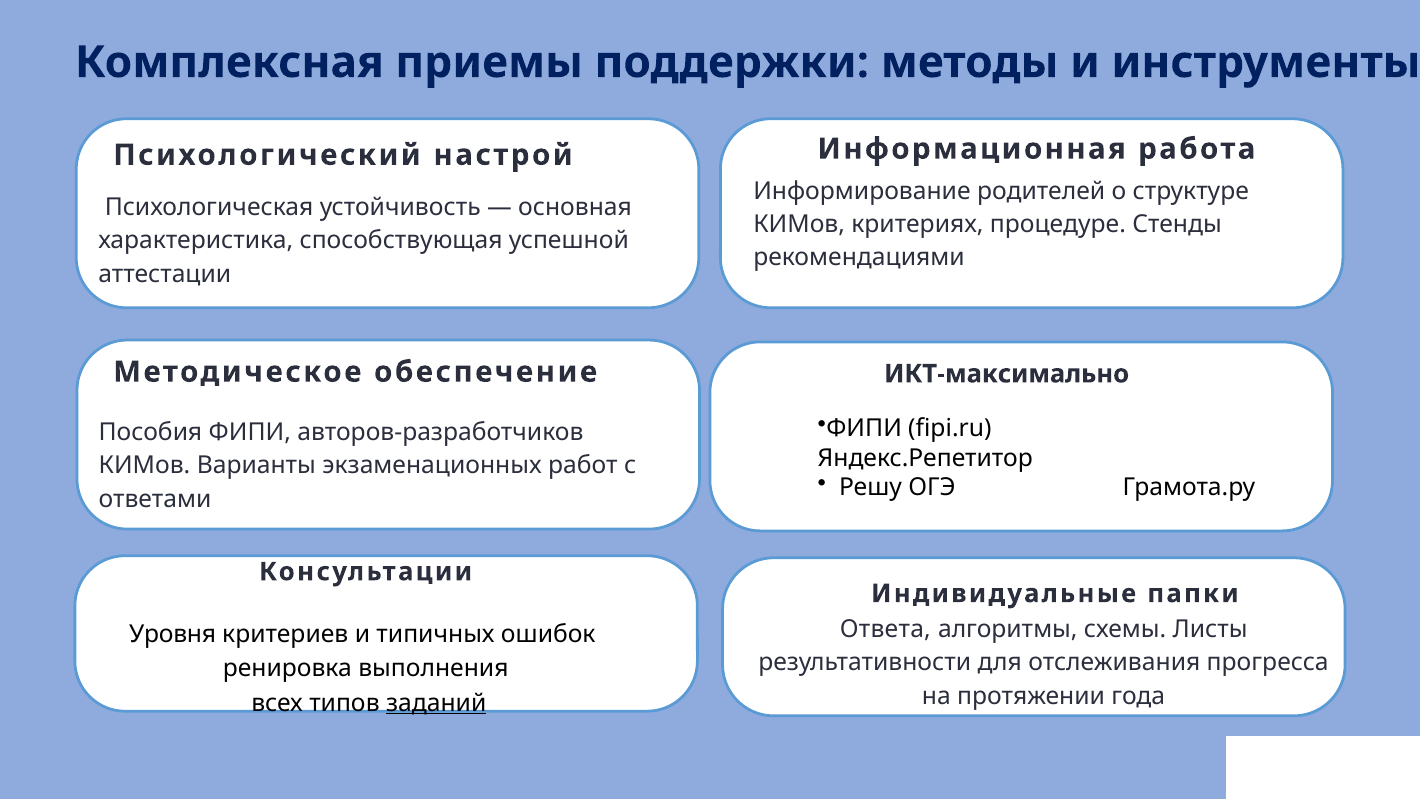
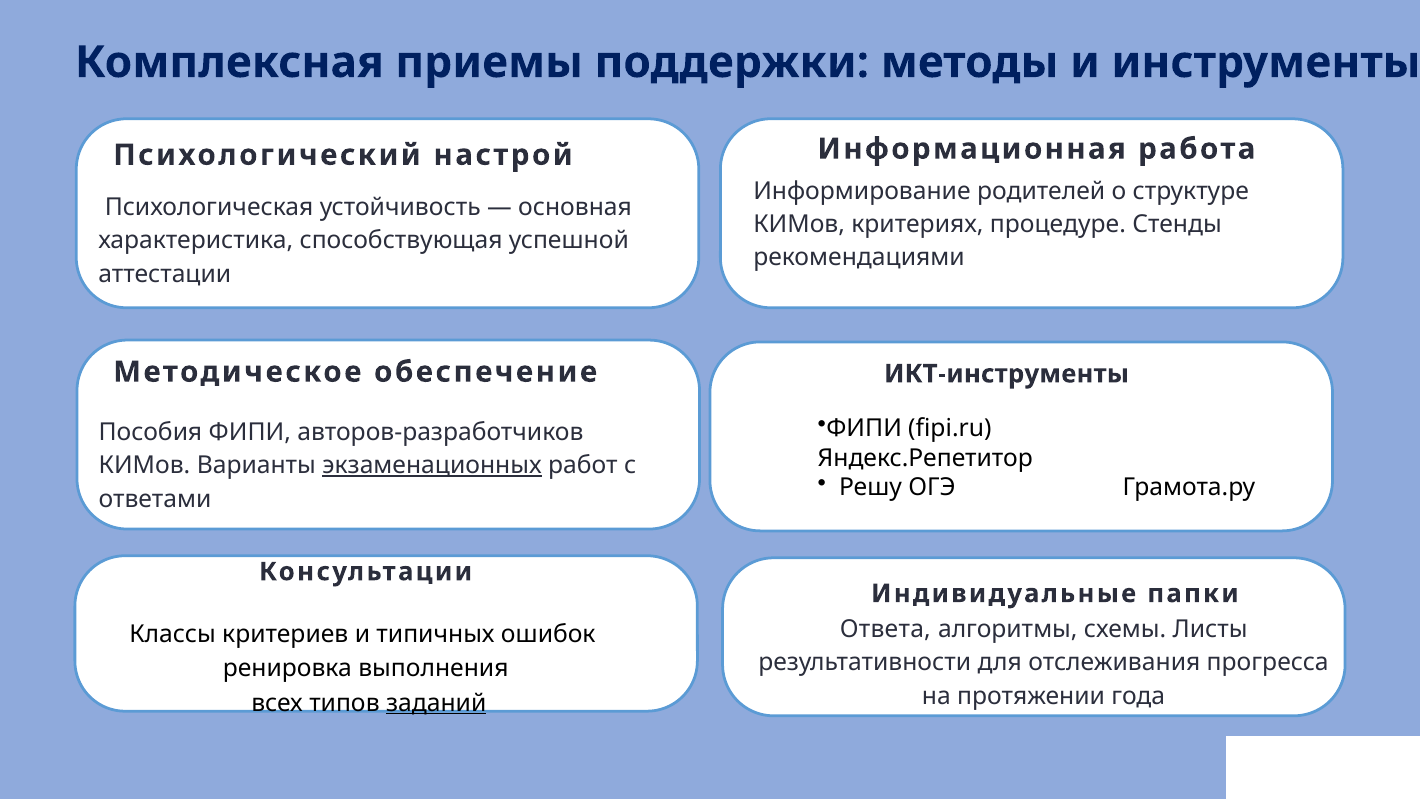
ИКТ-максимально: ИКТ-максимально -> ИКТ-инструменты (1006, 374)
экзаменационных underline: none -> present (432, 465)
Уровня: Уровня -> Классы (173, 634)
